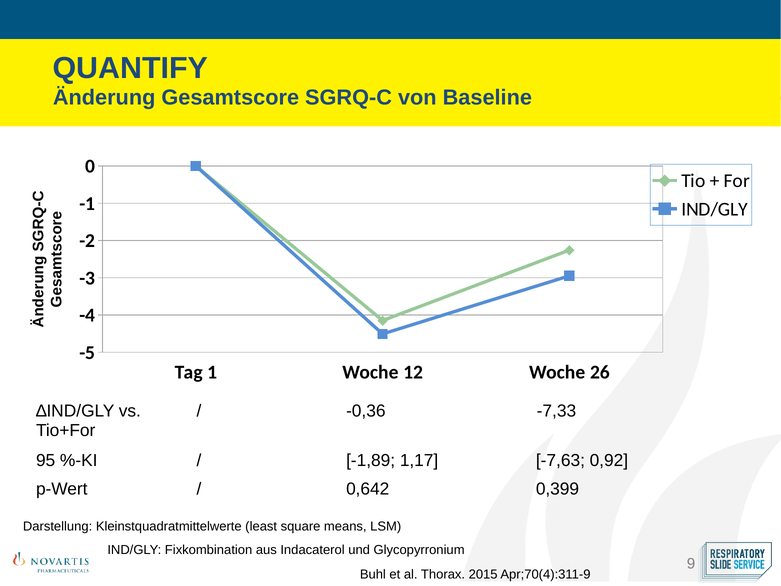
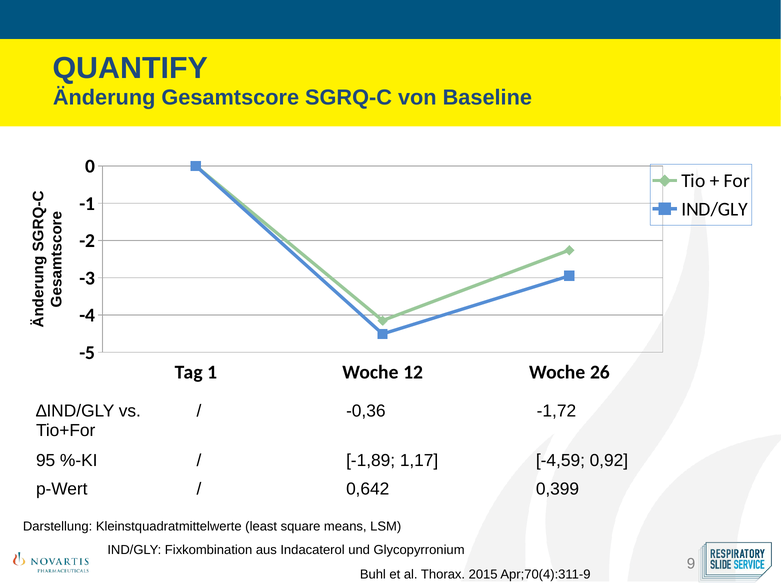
-7,33: -7,33 -> -1,72 (556, 411)
-7,63: -7,63 -> -4,59 (560, 460)
